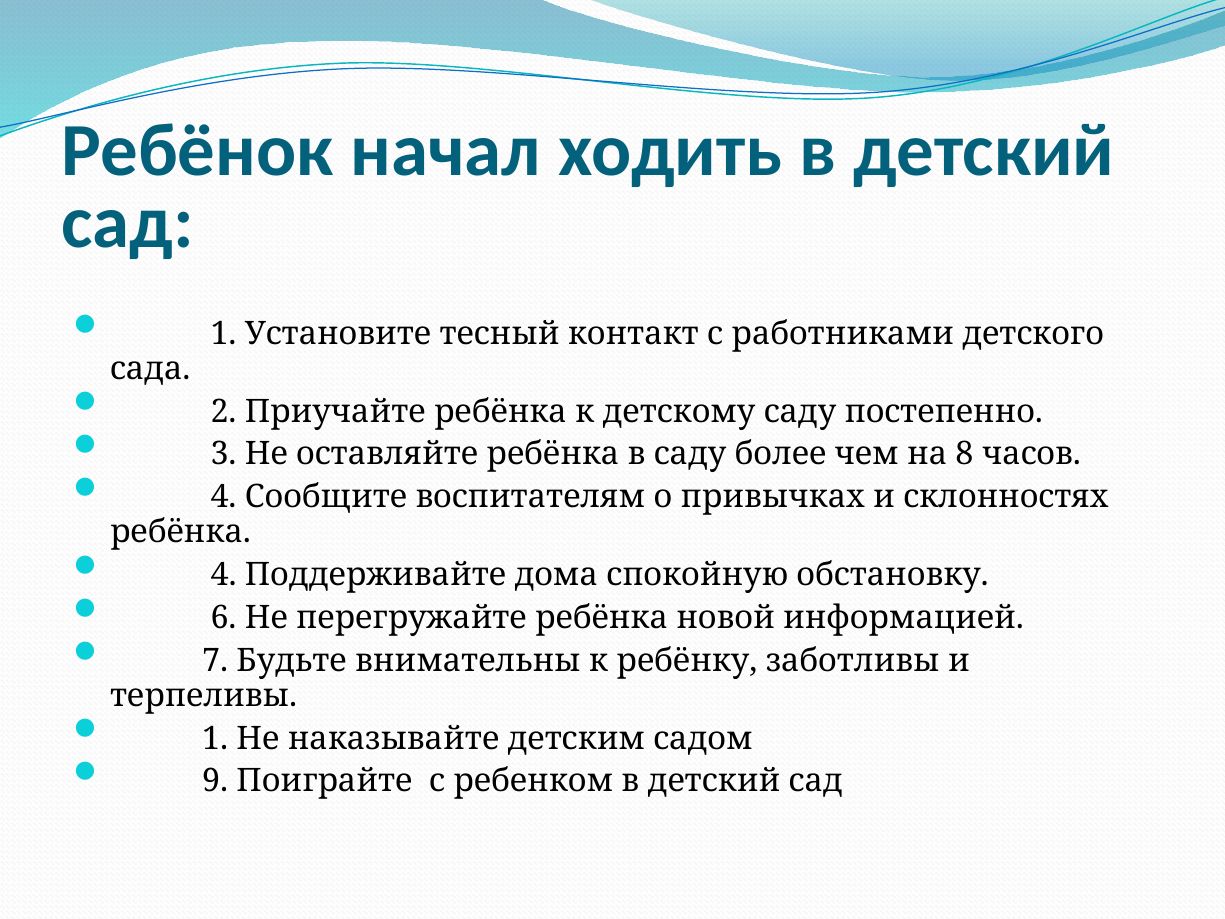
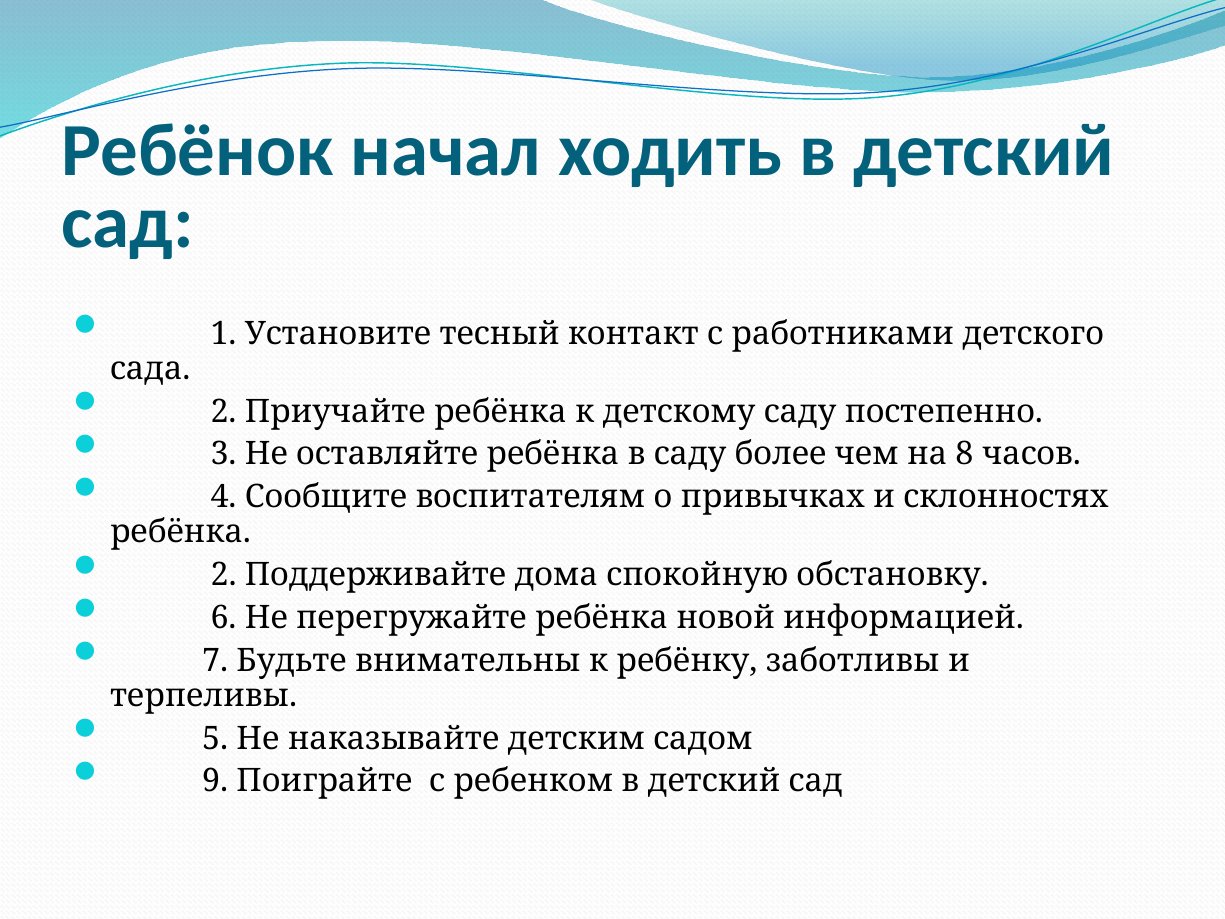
4: 4 -> 2 (224, 575)
1: 1 -> 5 (215, 738)
